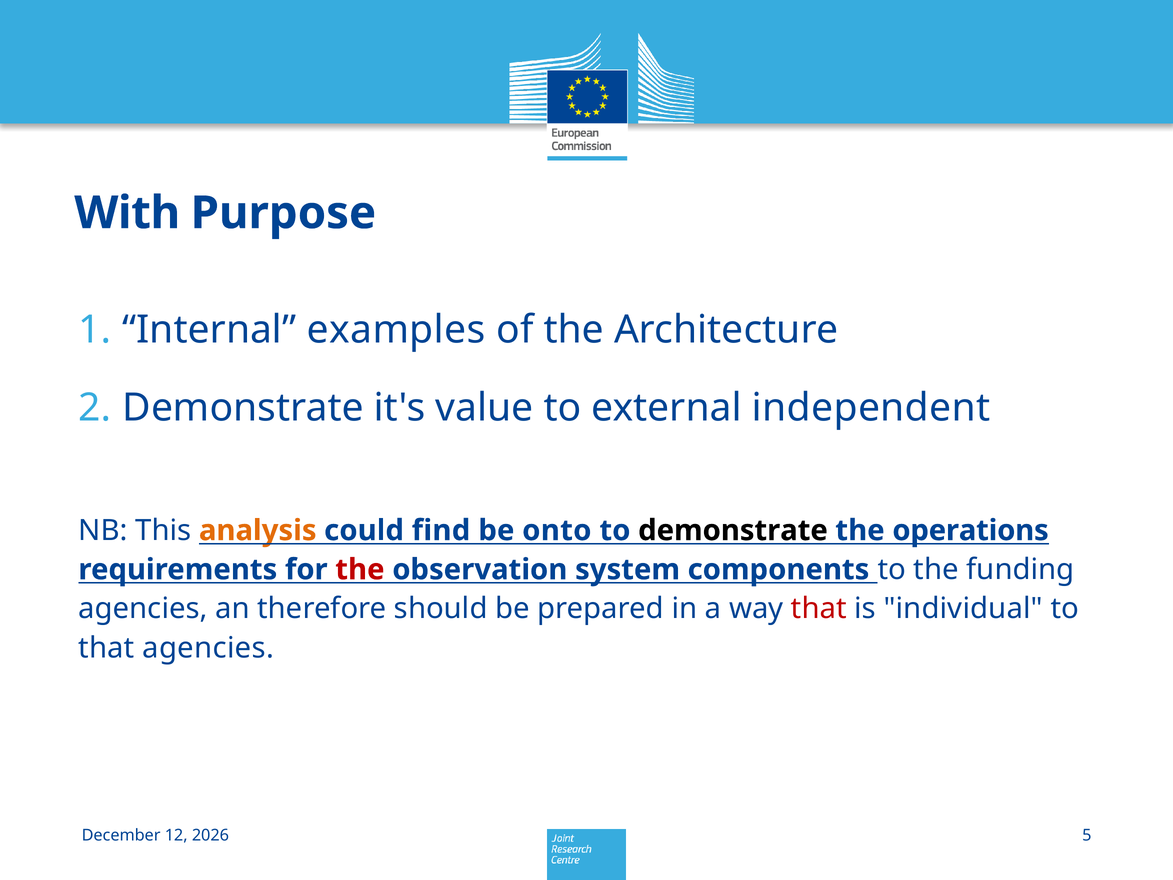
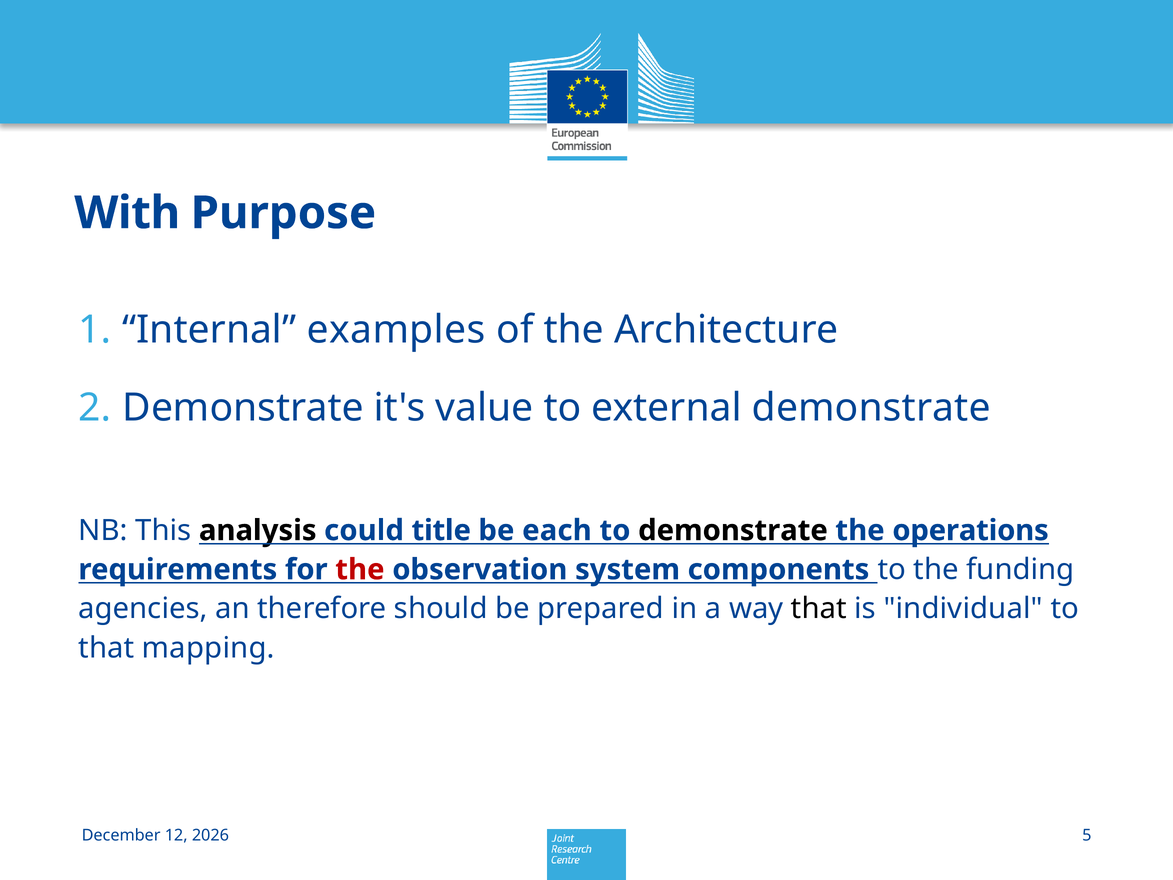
external independent: independent -> demonstrate (871, 408)
analysis colour: orange -> black (258, 530)
find: find -> title (441, 530)
onto: onto -> each (557, 530)
that colour: red -> black (819, 609)
that agencies: agencies -> mapping (208, 648)
